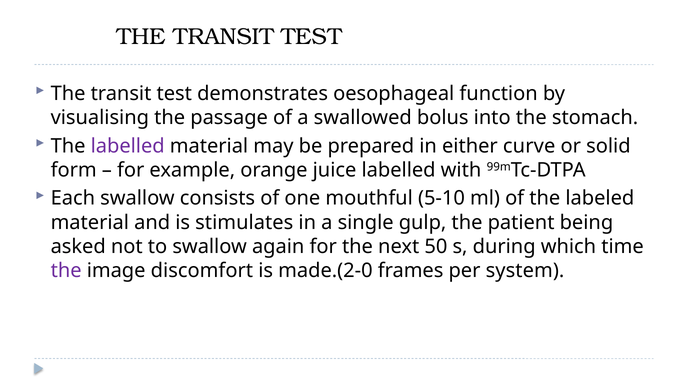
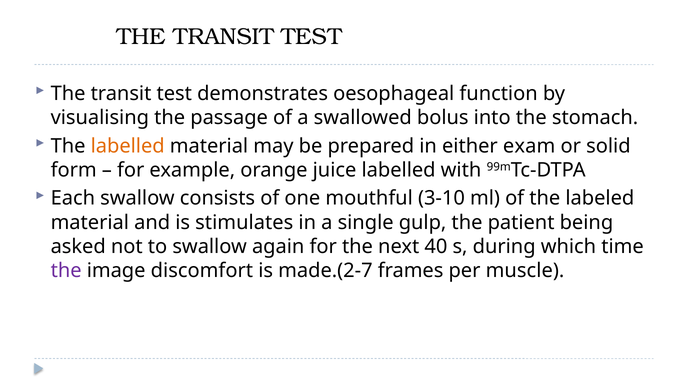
labelled colour: purple -> orange (128, 146)
curve: curve -> exam (529, 146)
5-10: 5-10 -> 3-10 (441, 198)
50: 50 -> 40 (436, 247)
made.(2-0: made.(2-0 -> made.(2-7 (325, 271)
system: system -> muscle (525, 271)
